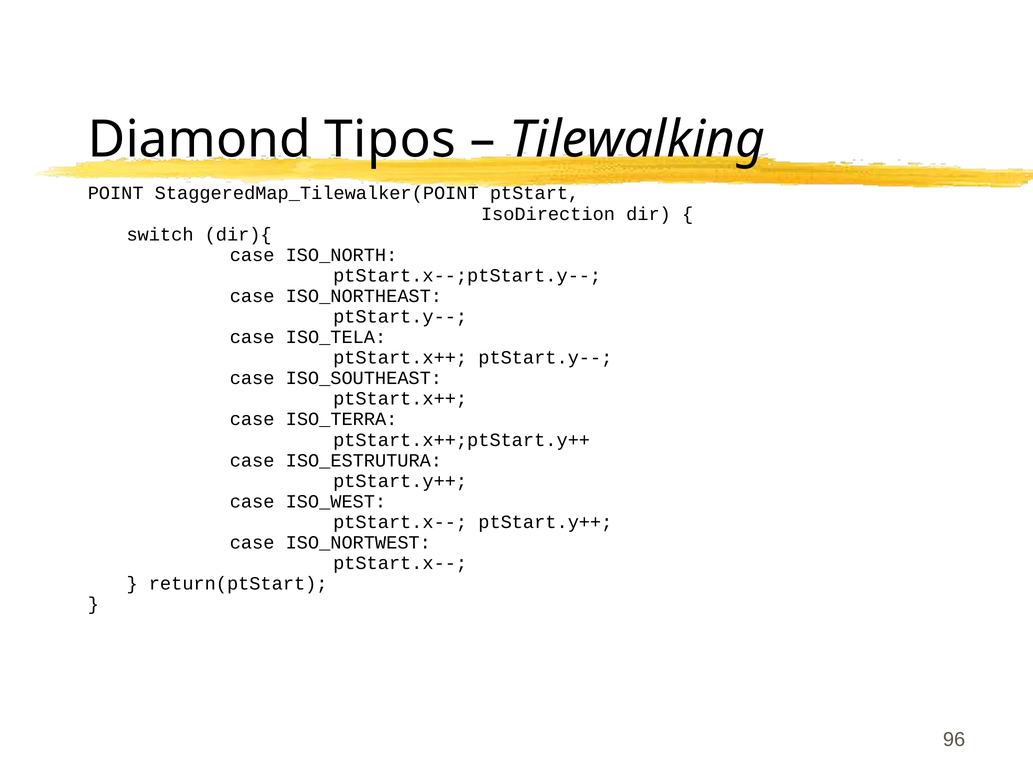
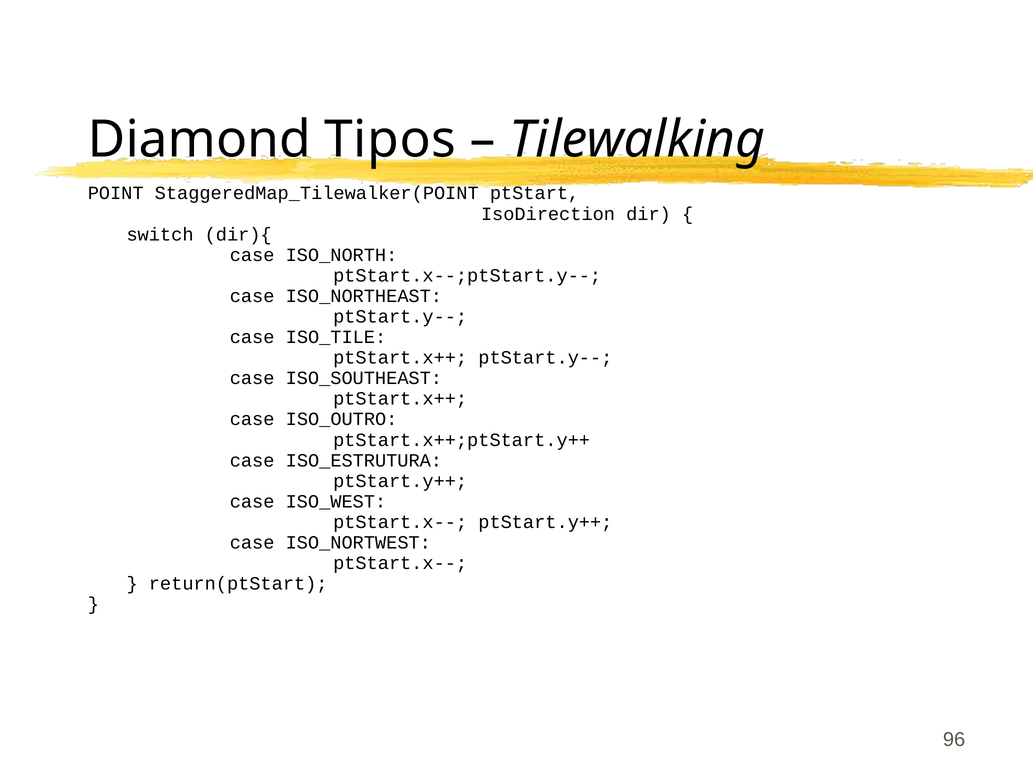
ISO_TELA: ISO_TELA -> ISO_TILE (336, 337)
ISO_TERRA: ISO_TERRA -> ISO_OUTRO (342, 419)
